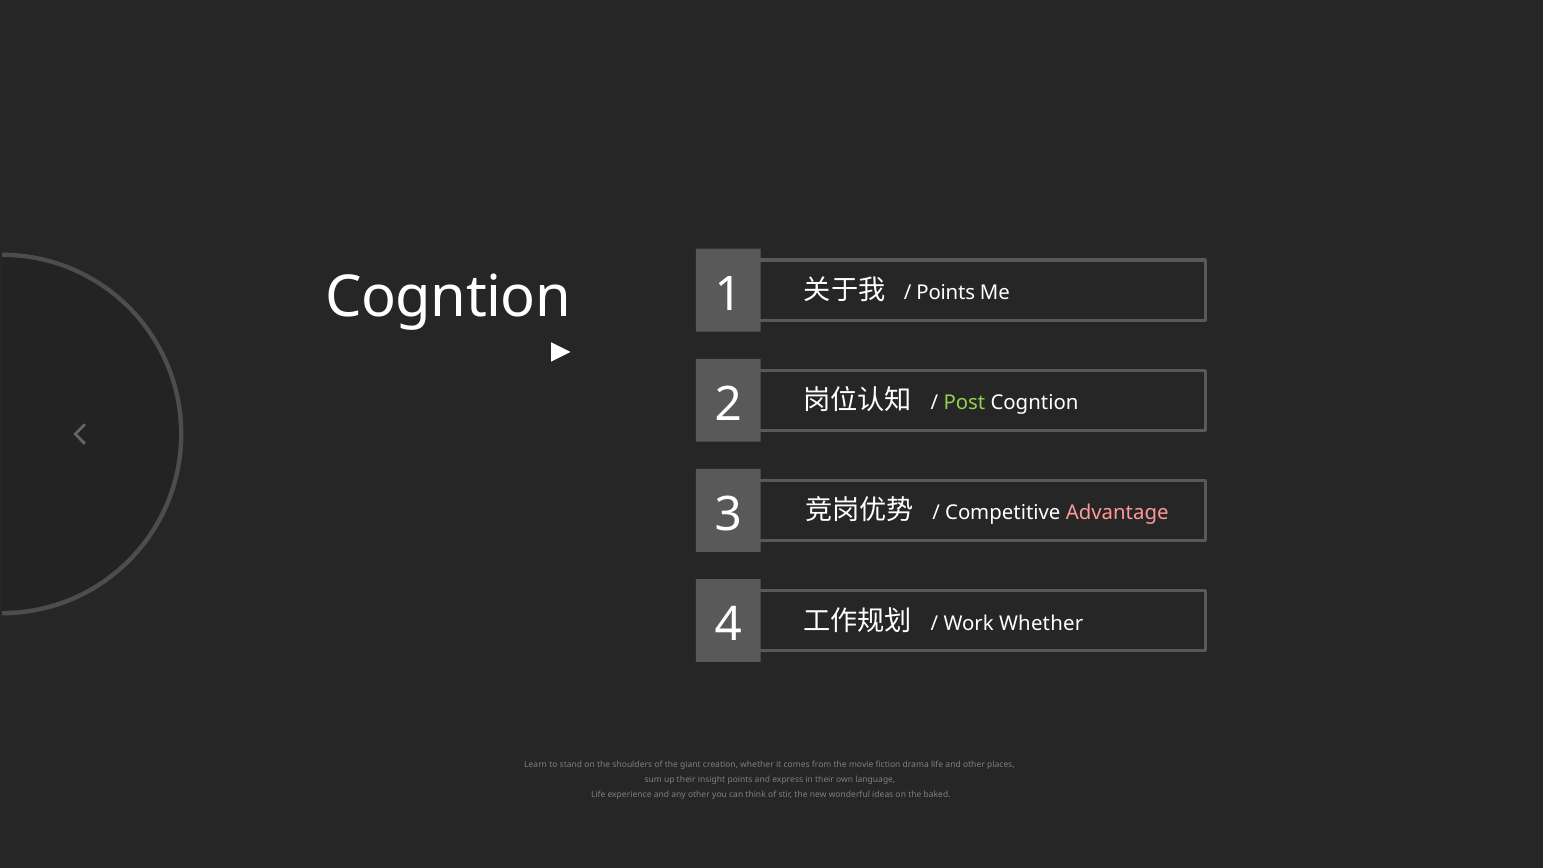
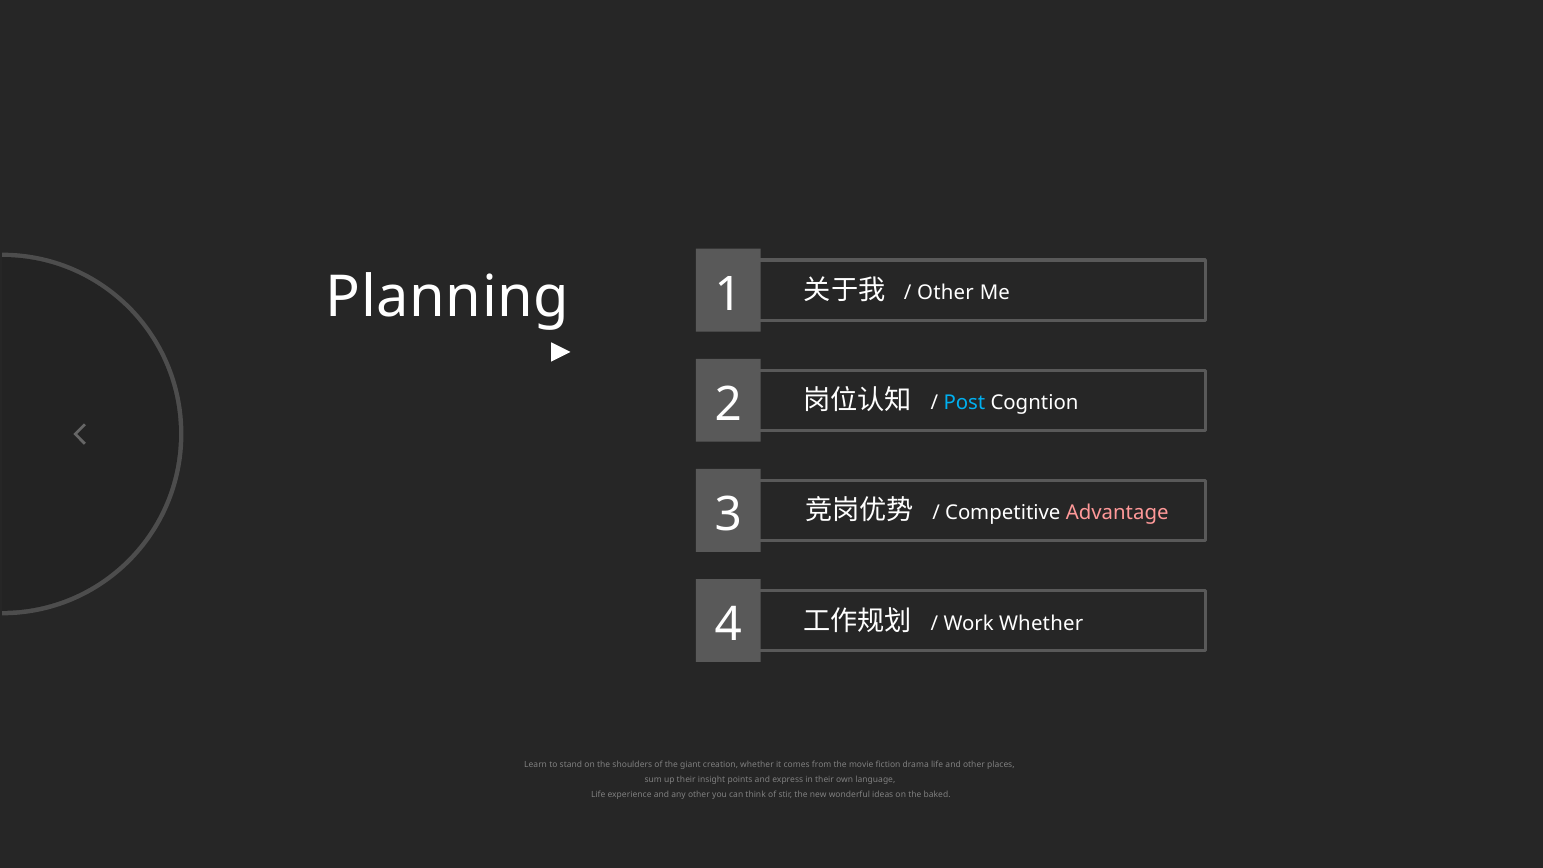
Points: Points -> Other (946, 293)
Cogntion: Cogntion -> Planning (448, 297)
Post colour: light green -> light blue (964, 403)
